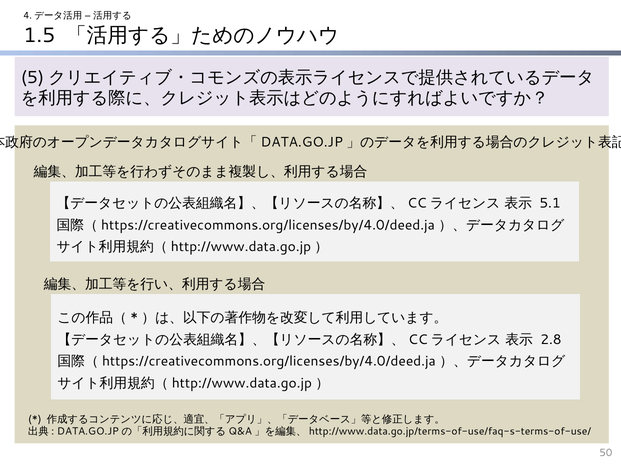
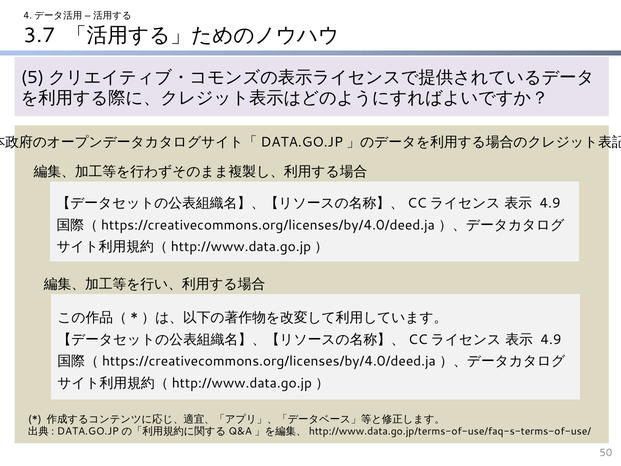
1.5: 1.5 -> 3.7 (39, 36)
5.1: 5.1 -> 4.9 (550, 203)
2.8: 2.8 -> 4.9 (551, 339)
